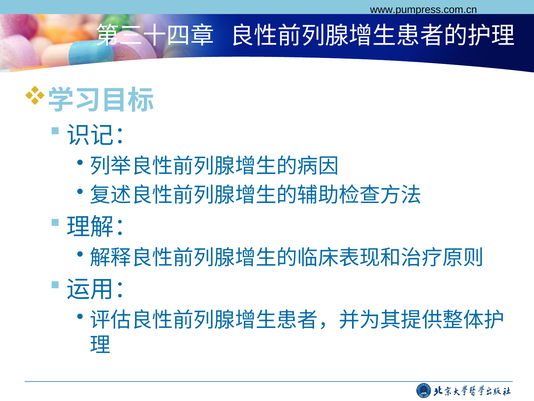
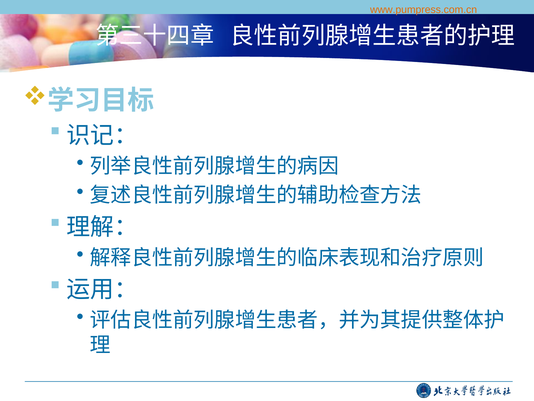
www.pumpress.com.cn colour: black -> orange (424, 10)
